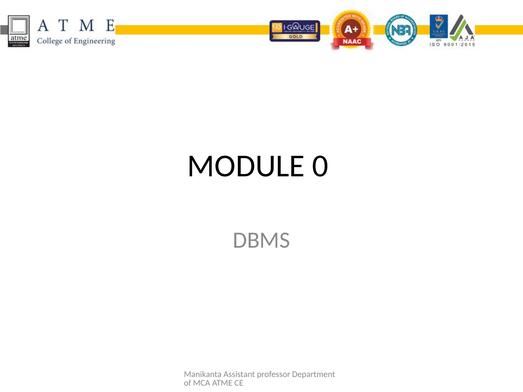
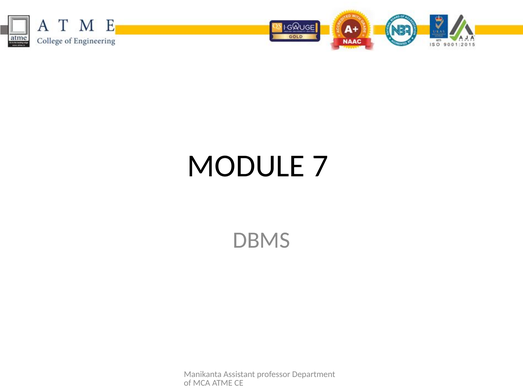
0: 0 -> 7 (320, 166)
